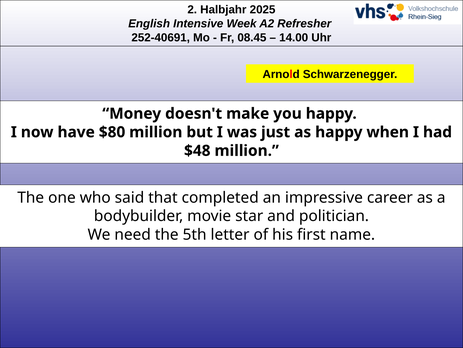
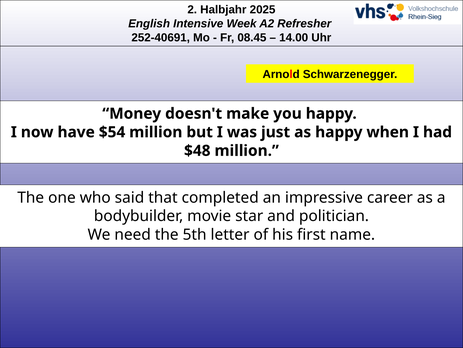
$80: $80 -> $54 (112, 132)
